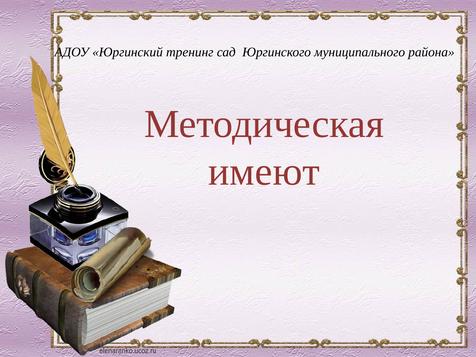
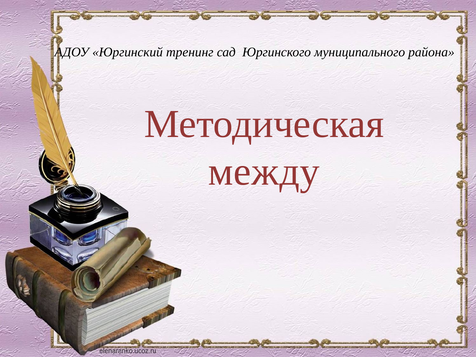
имеют: имеют -> между (264, 172)
